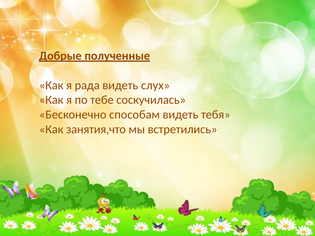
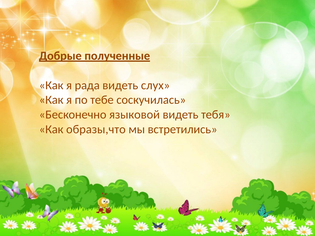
способам: способам -> языковой (135, 115)
занятия,что: занятия,что -> образы,что (96, 129)
